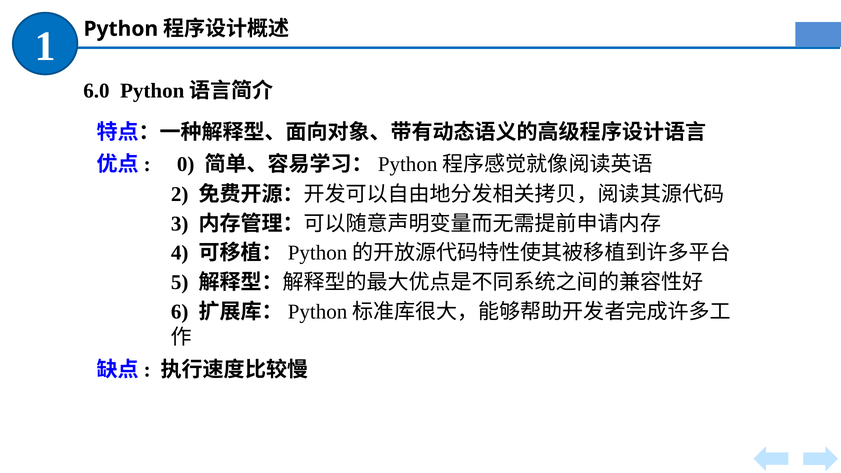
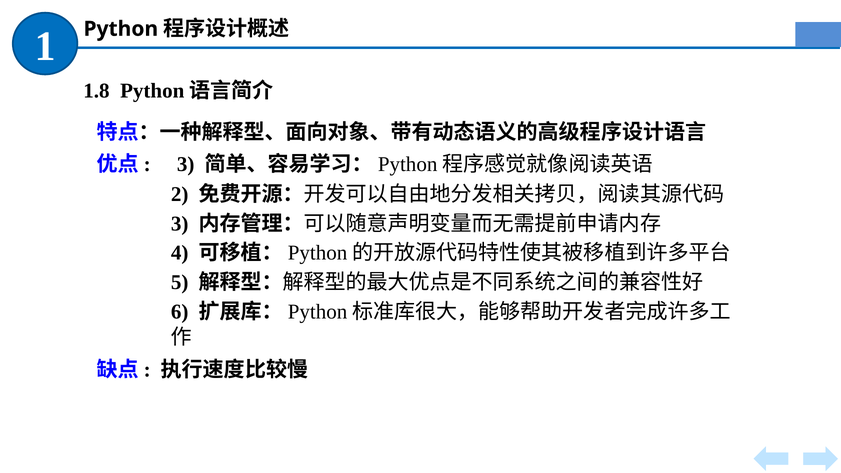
6.0: 6.0 -> 1.8 (96, 91)
0: 0 -> 3 (186, 164)
